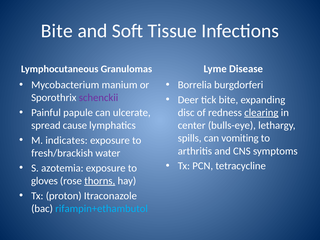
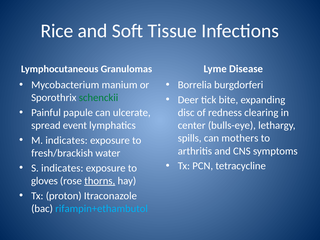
Bite: Bite -> Rice (57, 31)
schenckii colour: purple -> green (99, 98)
clearing underline: present -> none (261, 113)
cause: cause -> event (75, 125)
vomiting: vomiting -> mothers (240, 138)
S azotemia: azotemia -> indicates (62, 168)
